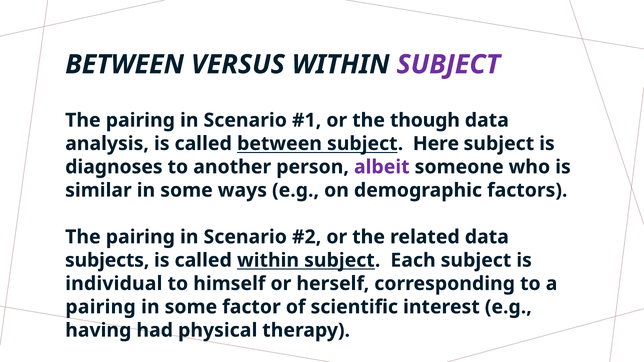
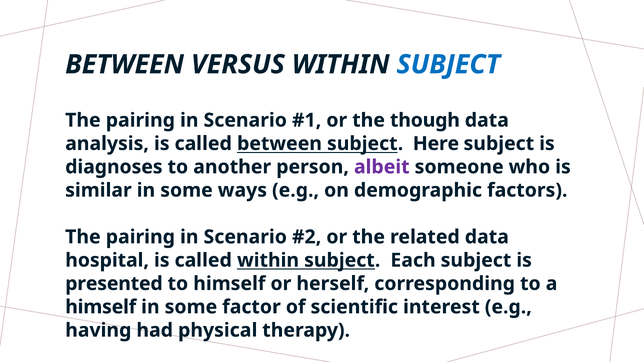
SUBJECT colour: purple -> blue (448, 64)
subjects: subjects -> hospital (107, 260)
individual: individual -> presented (114, 284)
pairing: pairing -> himself (101, 307)
